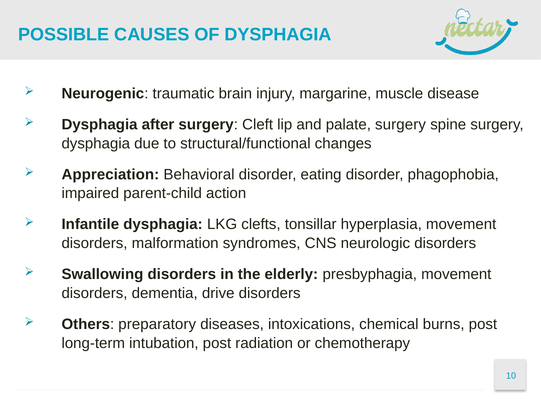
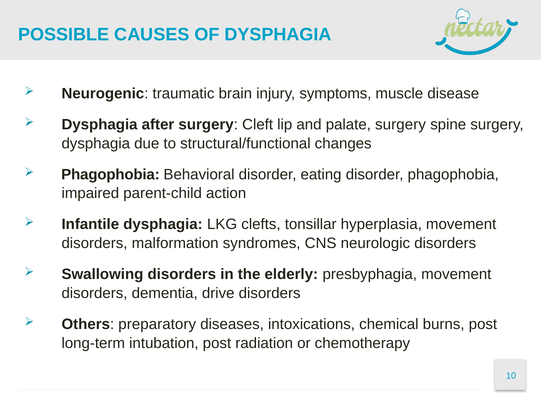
margarine: margarine -> symptoms (335, 93)
Appreciation: Appreciation -> Phagophobia (110, 174)
